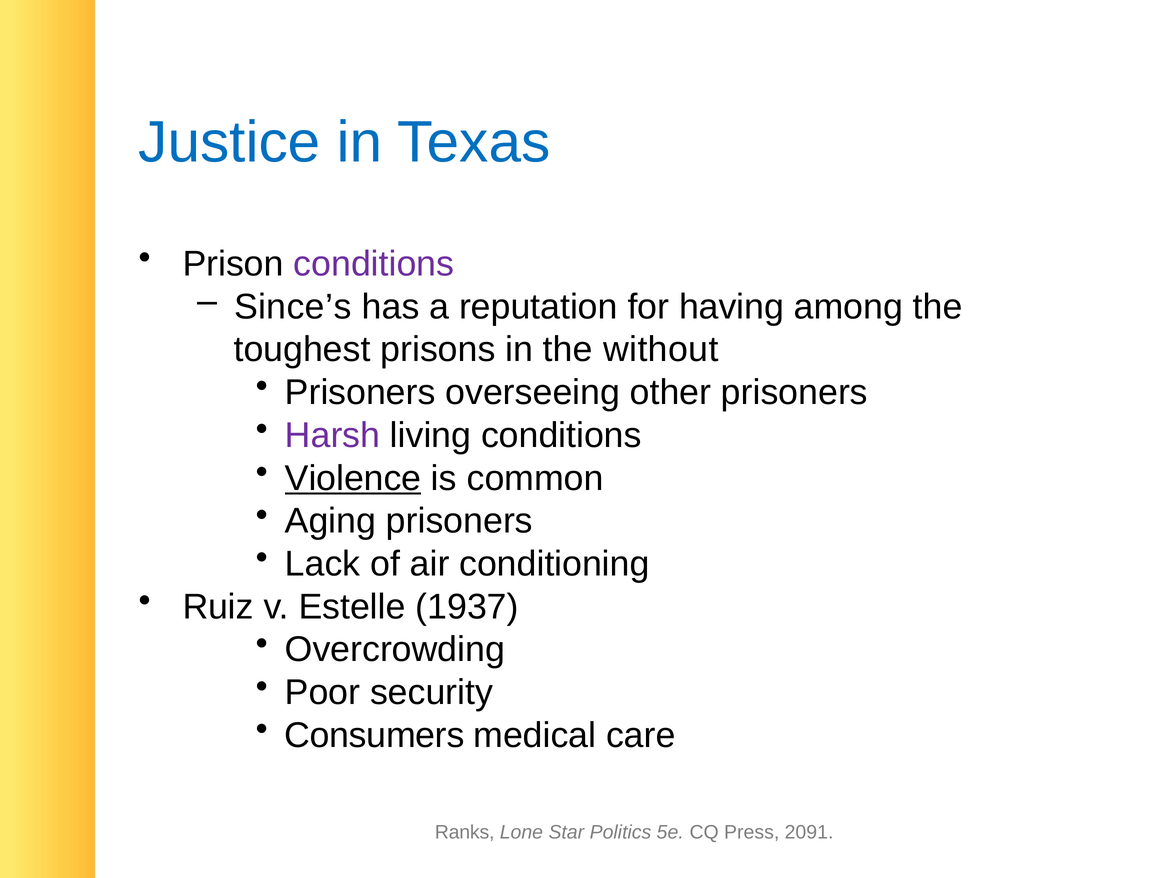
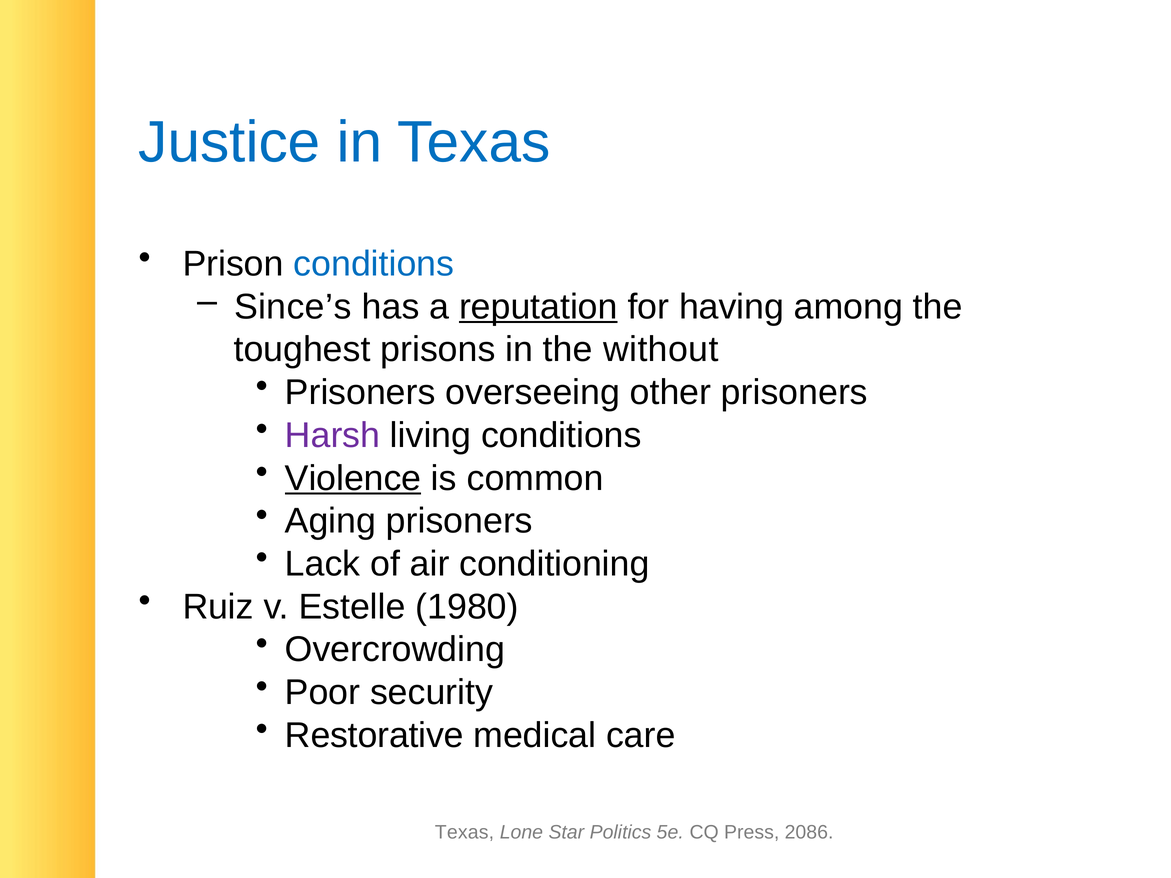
conditions colour: purple -> blue (374, 264)
reputation underline: none -> present (538, 307)
1937: 1937 -> 1980 (467, 607)
Consumers: Consumers -> Restorative (374, 736)
Ranks: Ranks -> Texas (464, 832)
2091: 2091 -> 2086 (809, 832)
